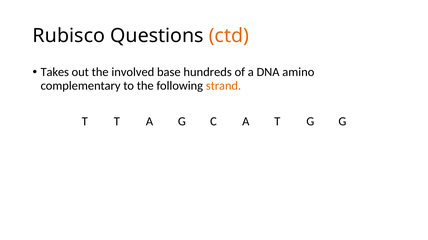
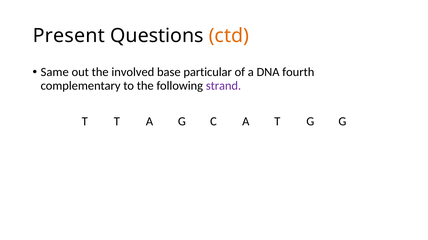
Rubisco: Rubisco -> Present (69, 36)
Takes: Takes -> Same (55, 72)
hundreds: hundreds -> particular (208, 72)
amino: amino -> fourth (298, 72)
strand colour: orange -> purple (223, 86)
